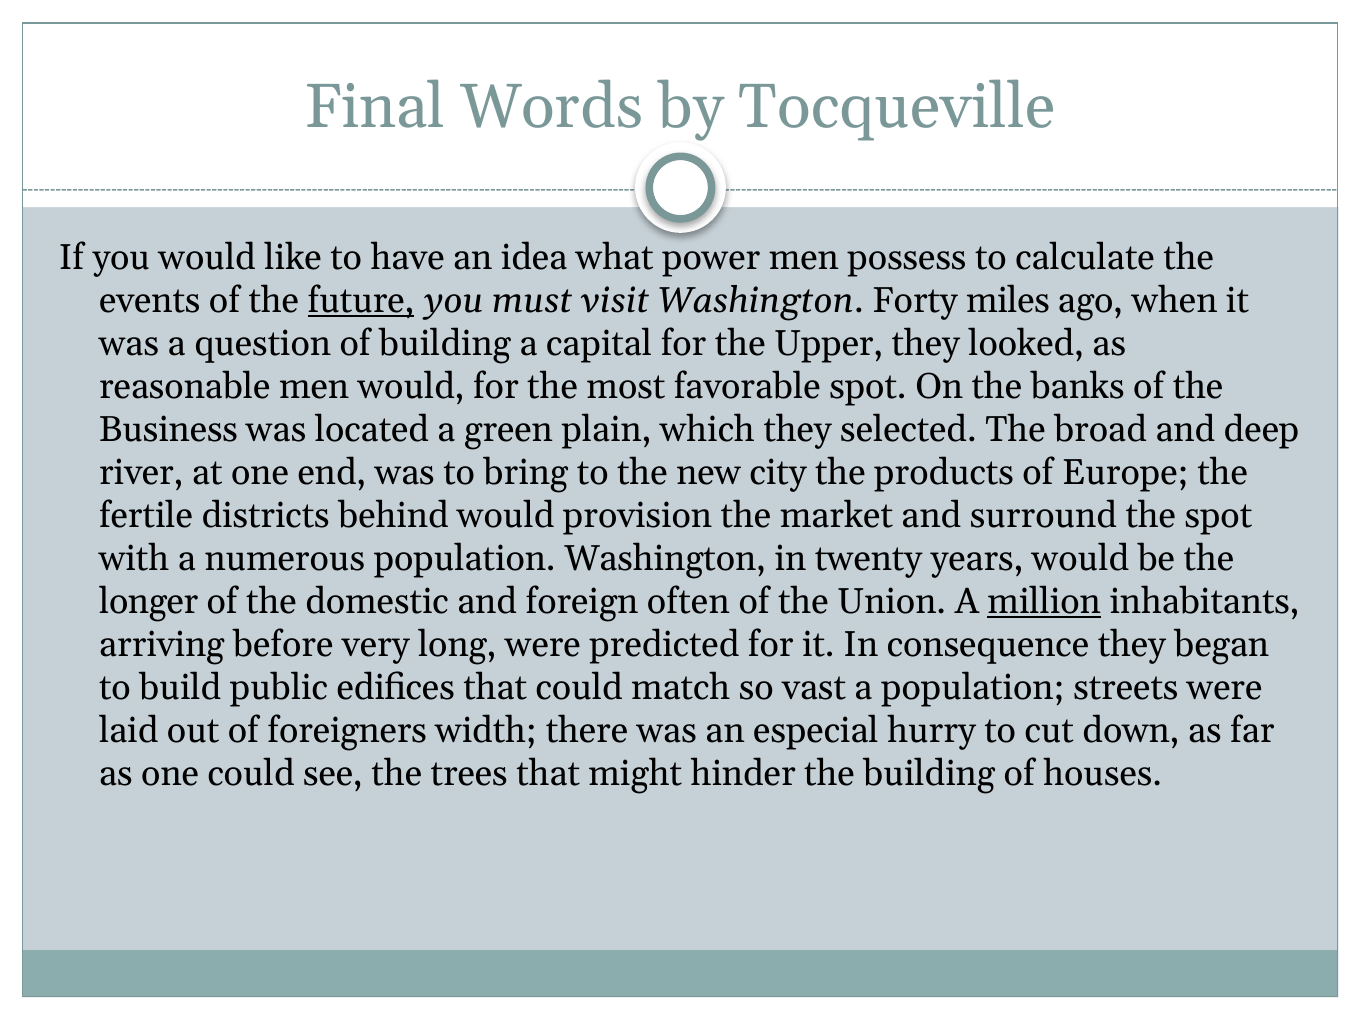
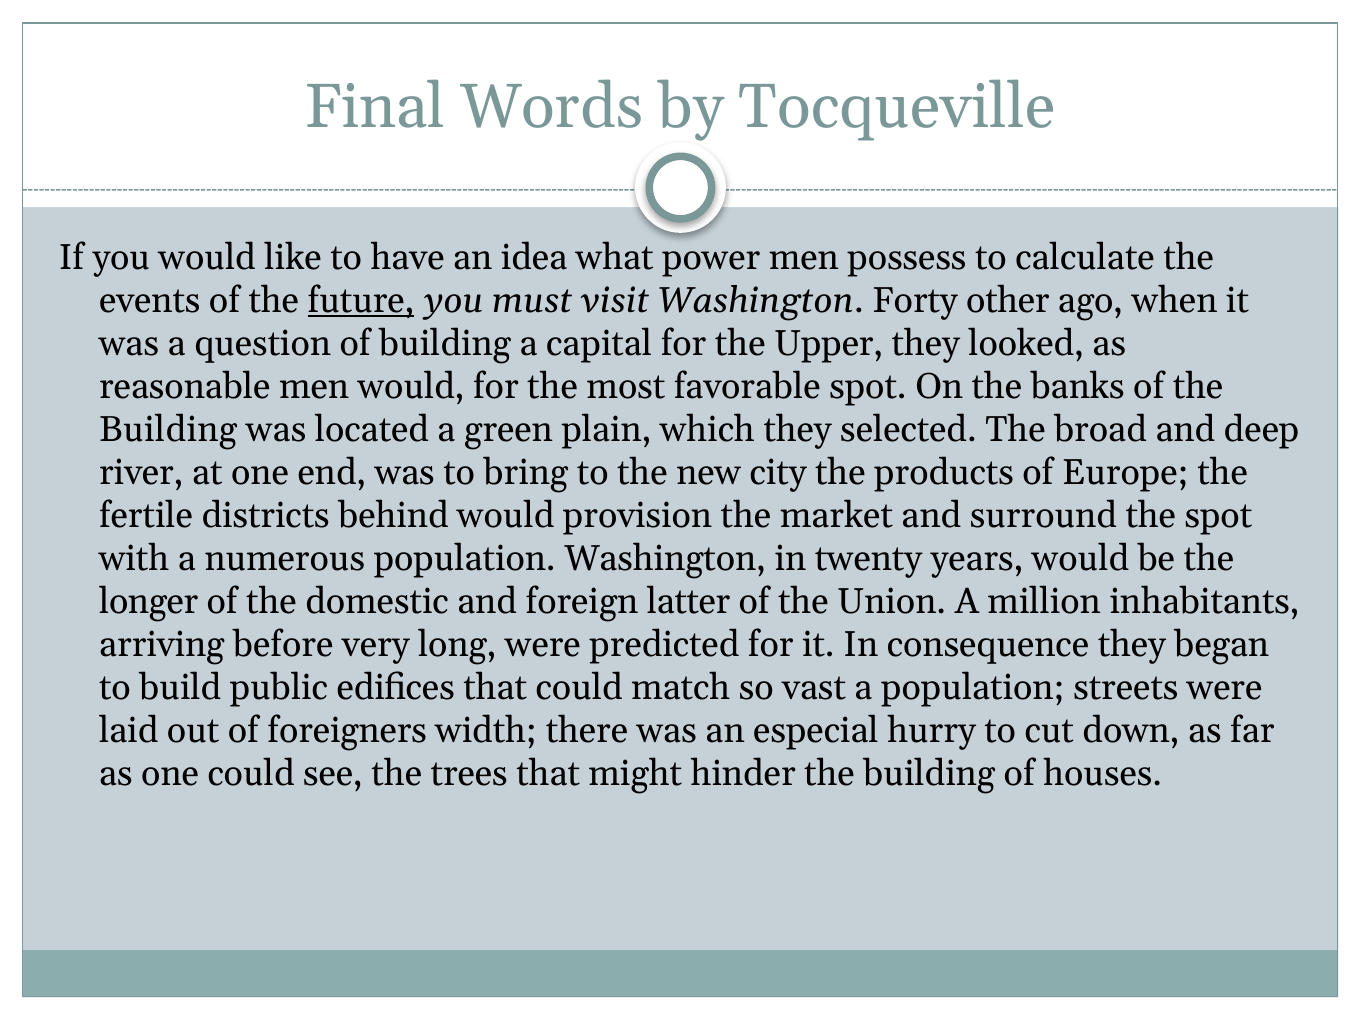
miles: miles -> other (1008, 301)
Business: Business -> Building (168, 430)
often: often -> latter (689, 602)
million underline: present -> none (1044, 602)
